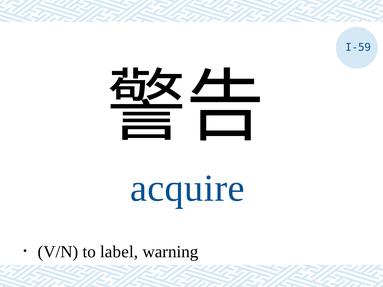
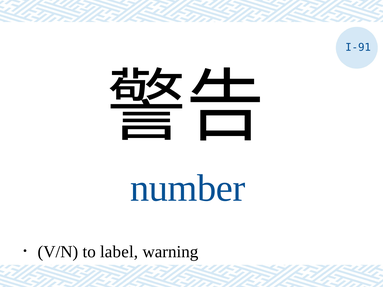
I-59: I-59 -> I-91 (358, 47)
acquire: acquire -> number (188, 188)
